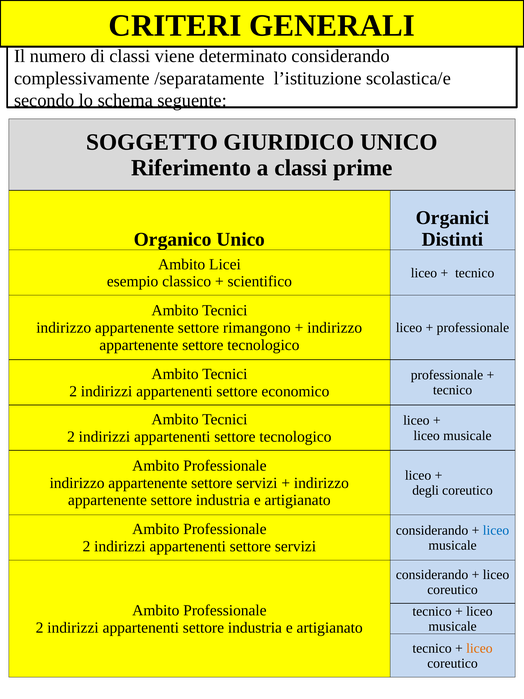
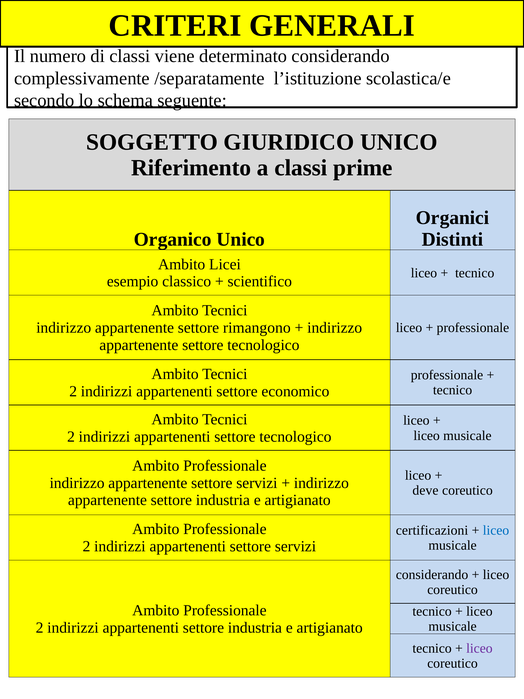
degli: degli -> deve (425, 490)
considerando: considerando -> certificazioni (432, 530)
liceo colour: orange -> purple (479, 648)
